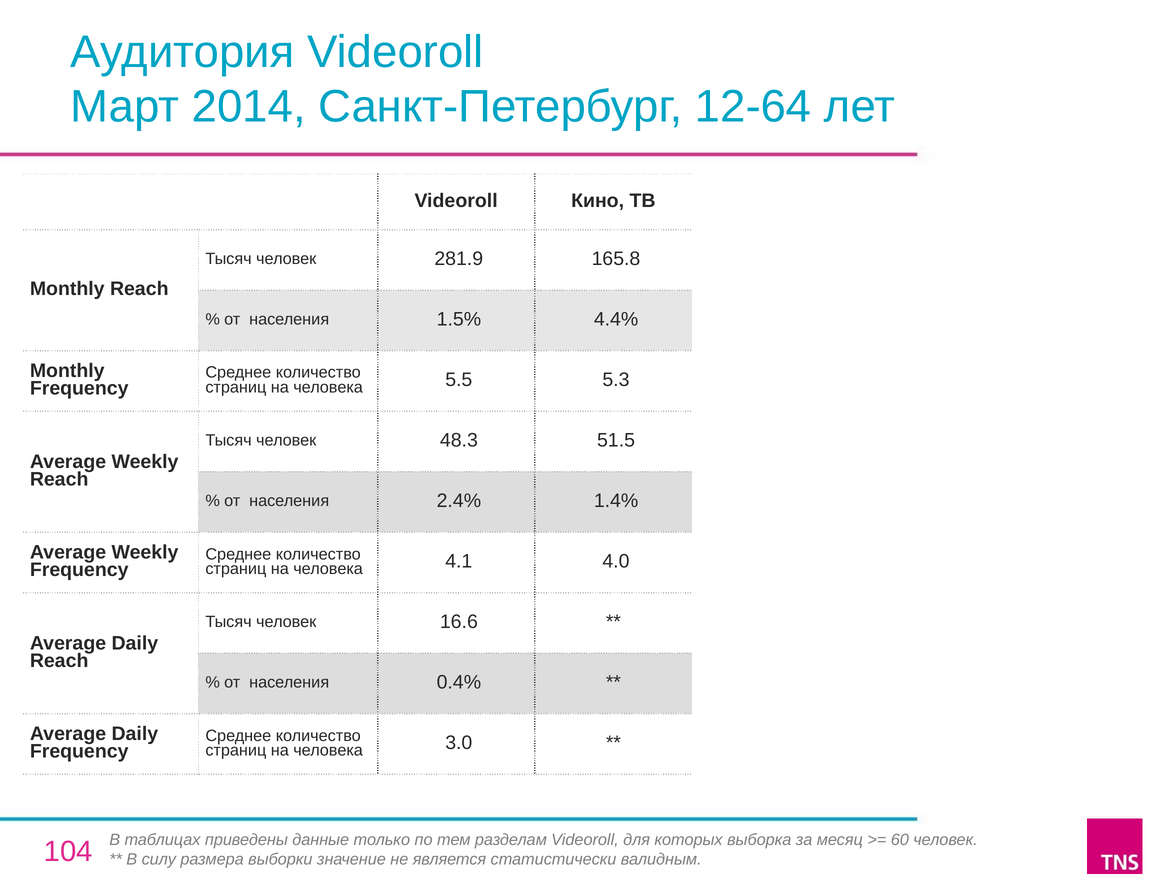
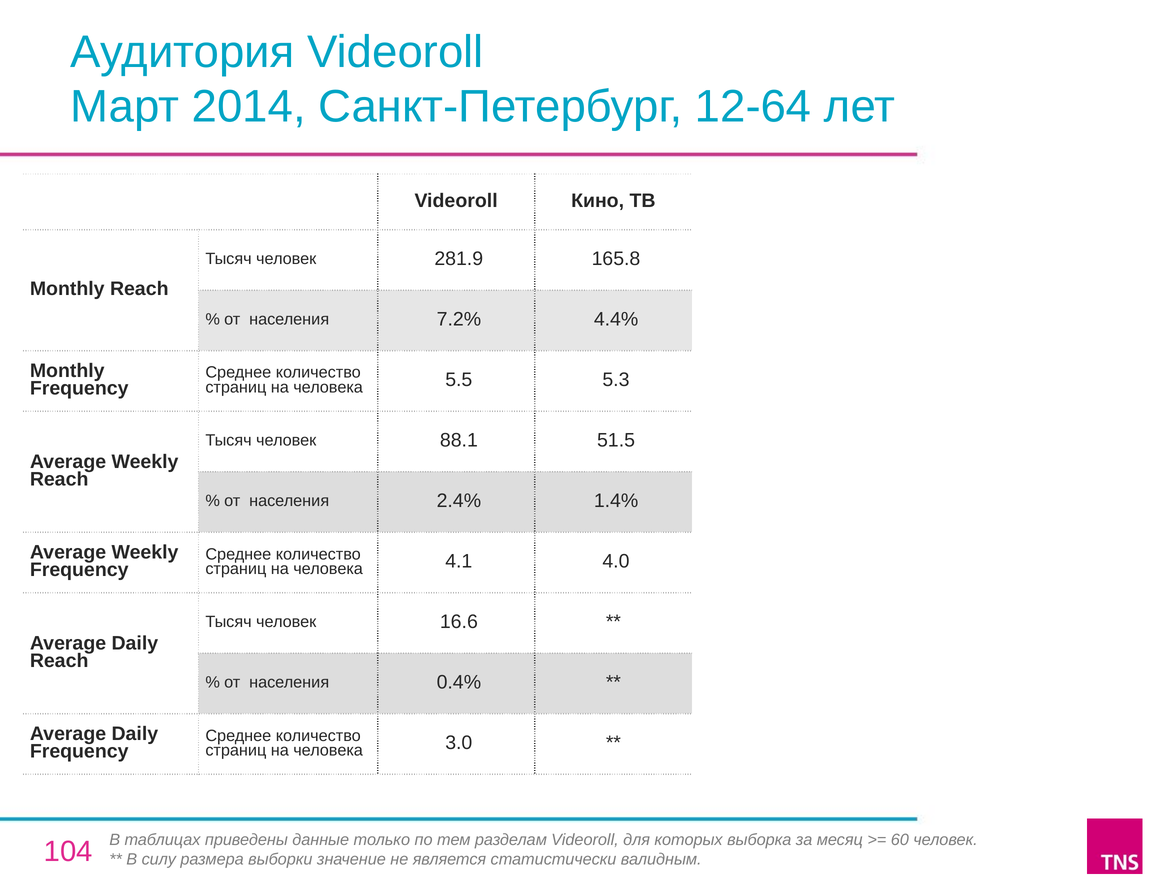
1.5%: 1.5% -> 7.2% (459, 319)
48.3: 48.3 -> 88.1 (459, 440)
